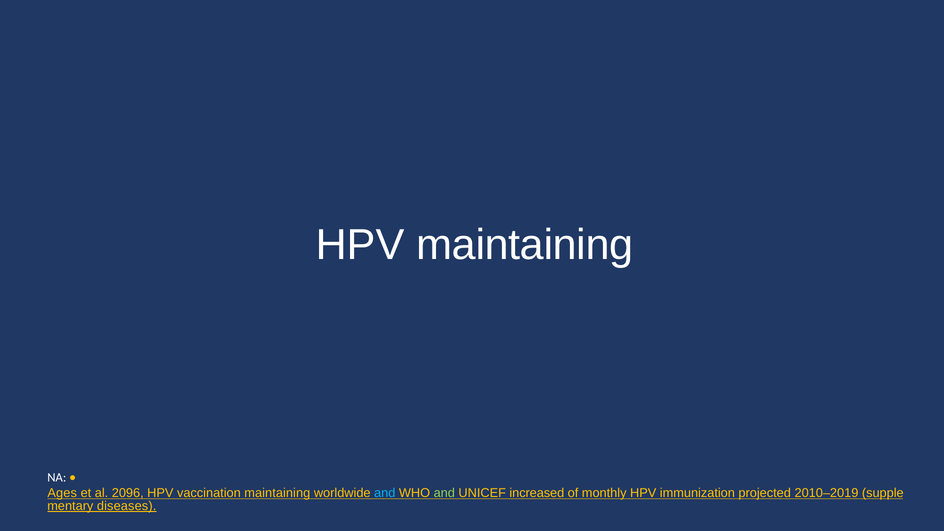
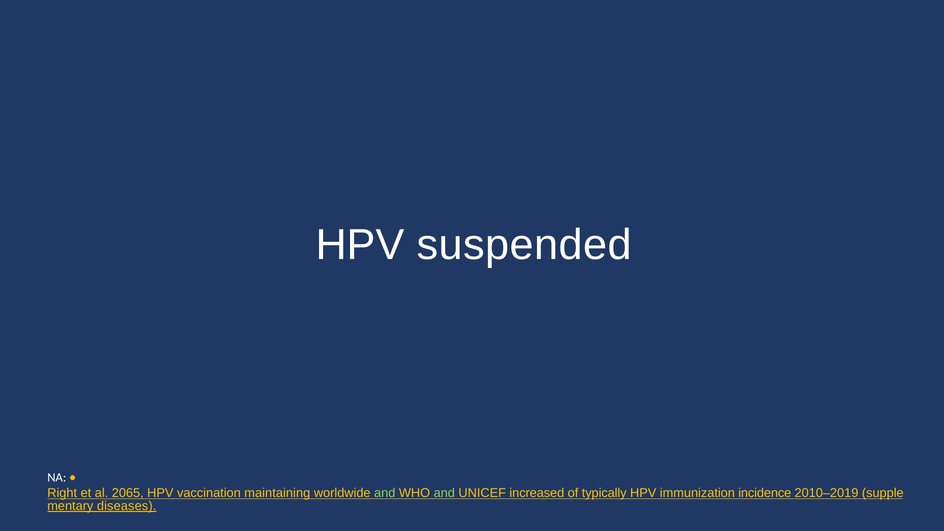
HPV maintaining: maintaining -> suspended (524, 245)
Ages: Ages -> Right (62, 493)
2096: 2096 -> 2065 (128, 493)
and colour: light blue -> light green (385, 493)
monthly: monthly -> typically (604, 493)
projected: projected -> incidence (765, 493)
